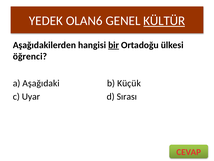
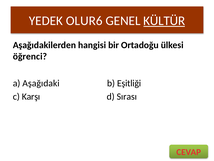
OLAN6: OLAN6 -> OLUR6 (84, 21)
bir underline: present -> none (114, 45)
Küçük: Küçük -> Eşitliği (129, 83)
Uyar: Uyar -> Karşı (31, 96)
